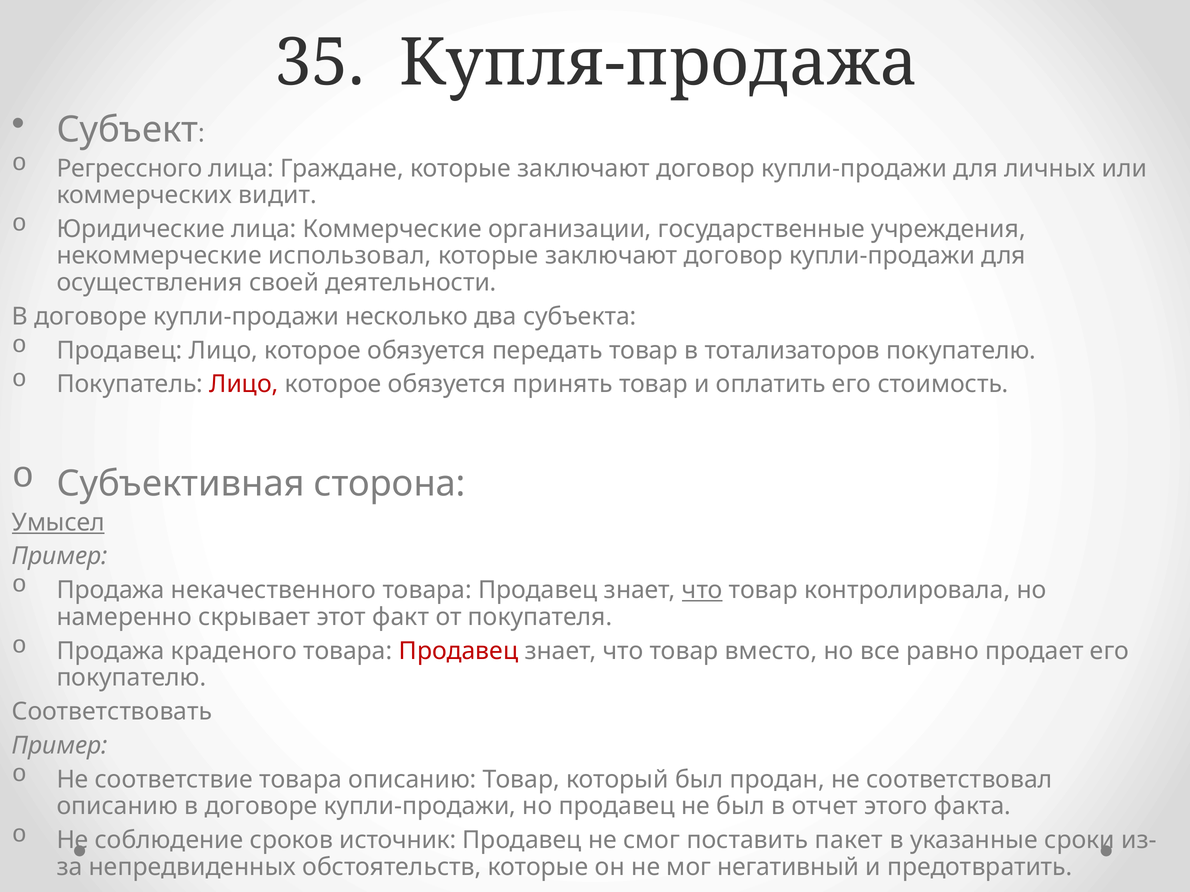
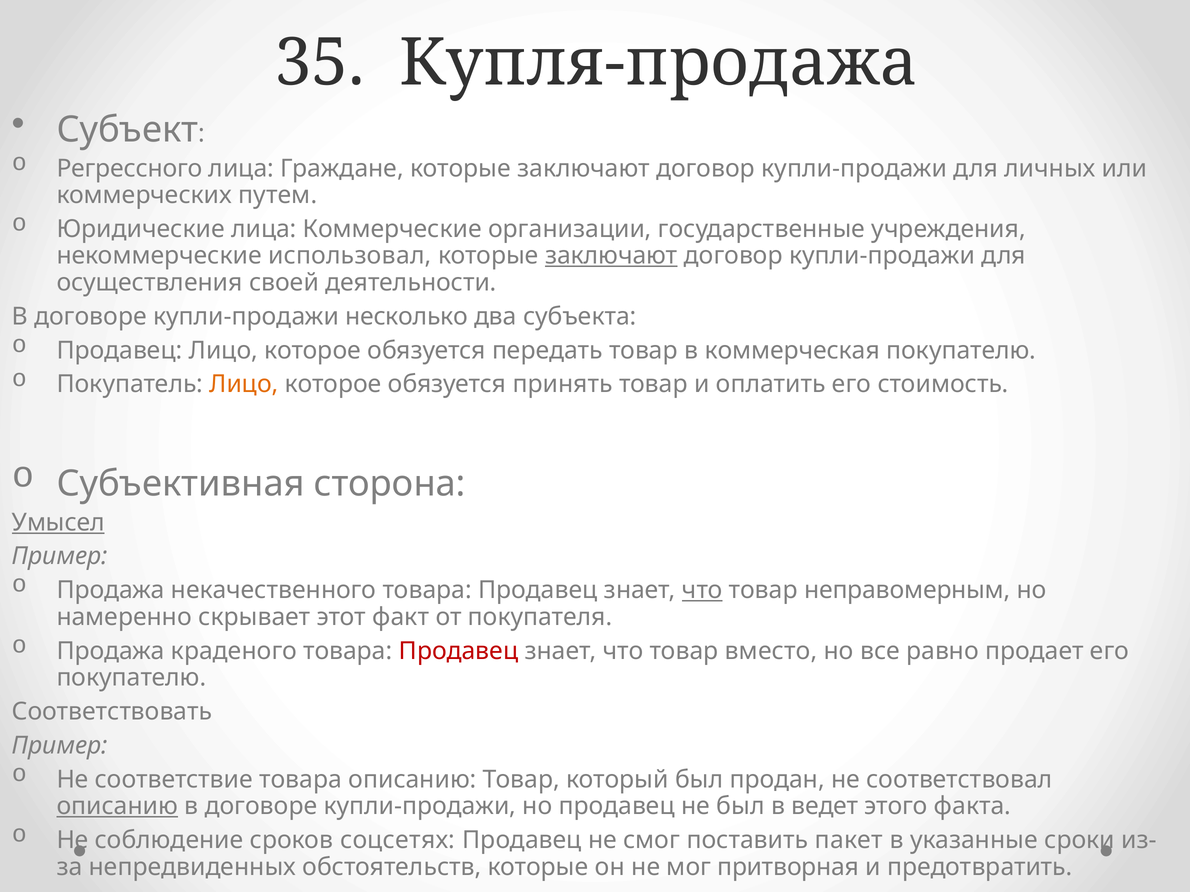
видит: видит -> путем (278, 195)
заключают underline: none -> present (611, 256)
тотализаторов: тотализаторов -> коммерческая (792, 351)
Лицо colour: red -> orange (244, 385)
контролировала: контролировала -> неправомерным (907, 591)
описанию underline: none -> present (117, 807)
отчет: отчет -> ведет (825, 807)
источник: источник -> соцсетях (398, 841)
негативный: негативный -> притворная (788, 867)
